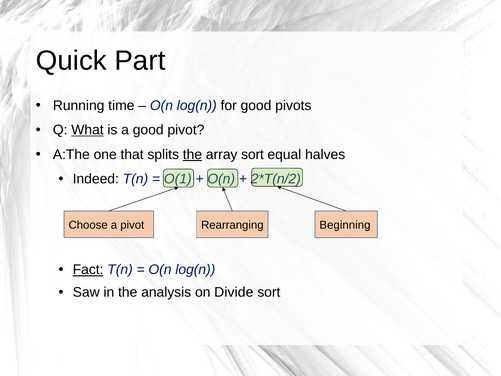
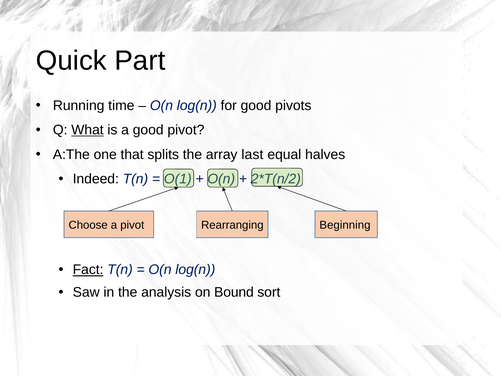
the underline: present -> none (192, 154)
array sort: sort -> last (252, 154)
Divide: Divide -> Bound (234, 292)
